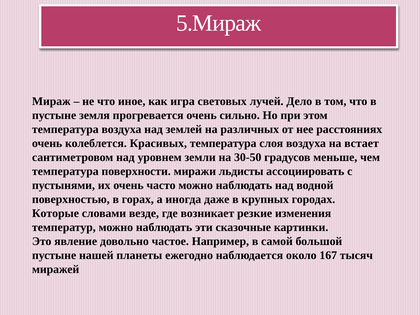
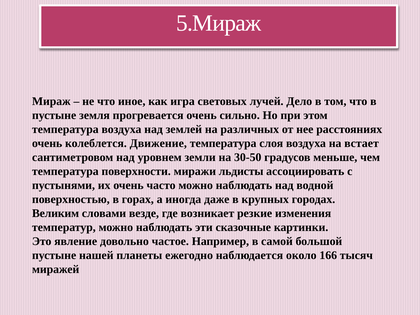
Красивых: Красивых -> Движение (158, 143)
Которые: Которые -> Великим (56, 213)
167: 167 -> 166 (328, 255)
